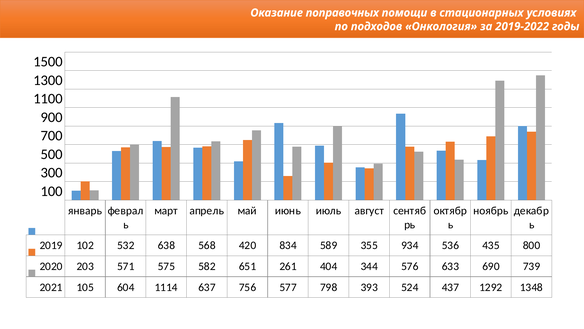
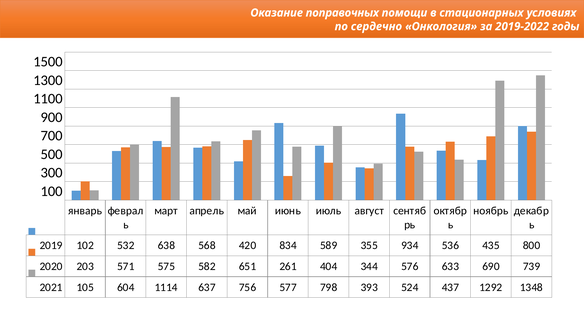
подходов: подходов -> сердечно (376, 26)
